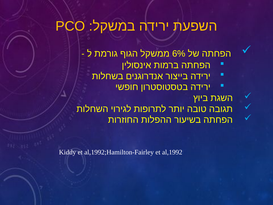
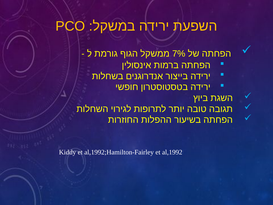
6%: 6% -> 7% (179, 54)
